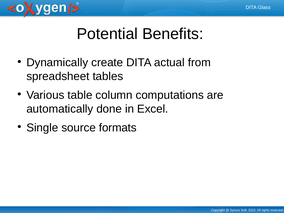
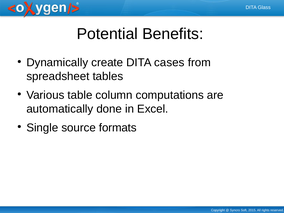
actual: actual -> cases (169, 63)
